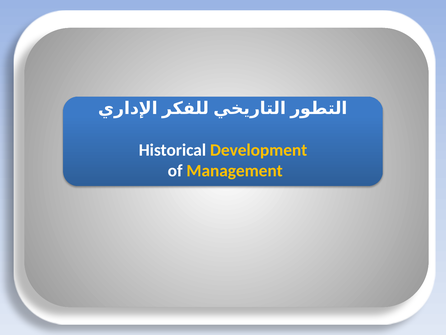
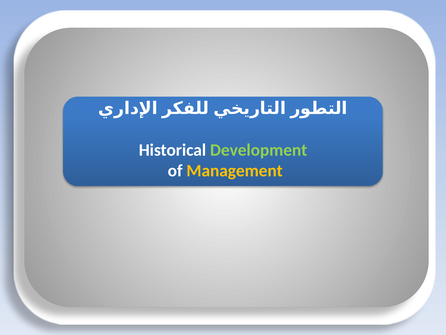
Development colour: yellow -> light green (259, 150)
